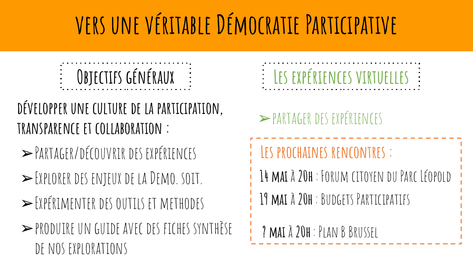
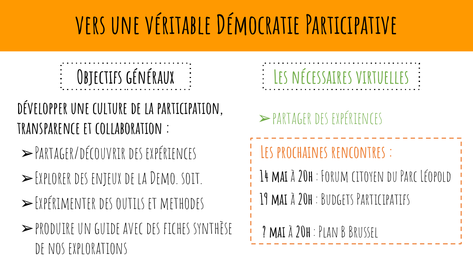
Les expériences: expériences -> nécessaires (322, 78)
